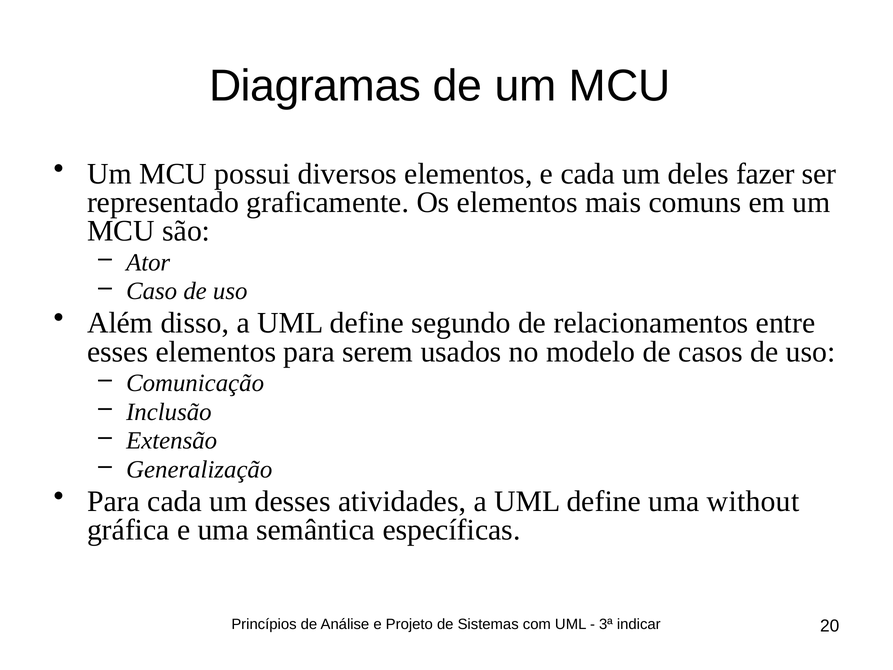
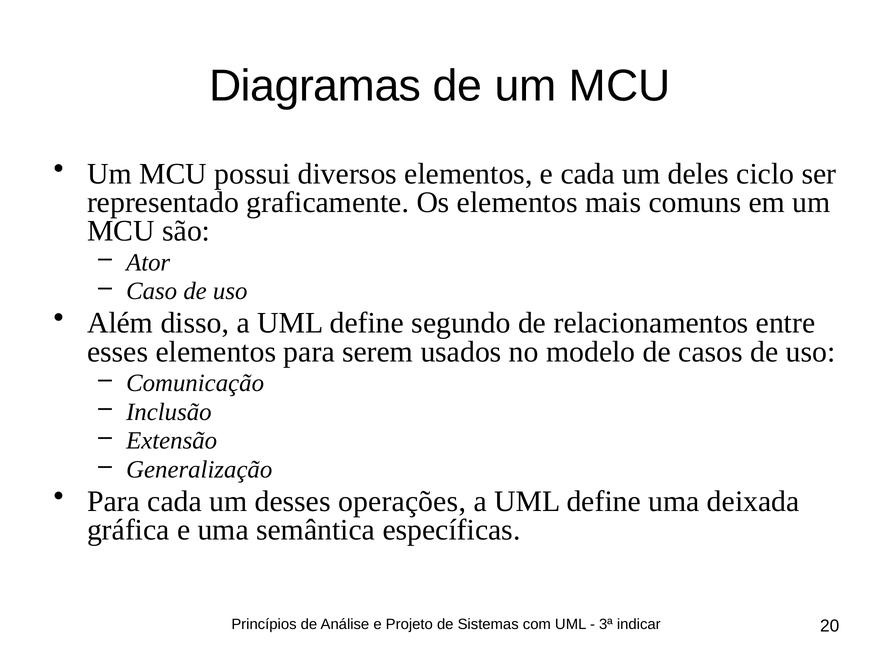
fazer: fazer -> ciclo (765, 174)
atividades: atividades -> operações (402, 501)
without: without -> deixada (753, 501)
